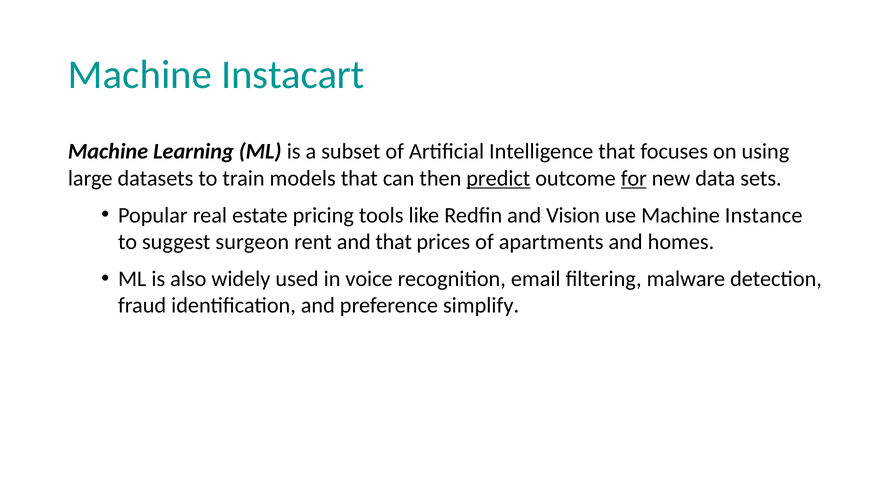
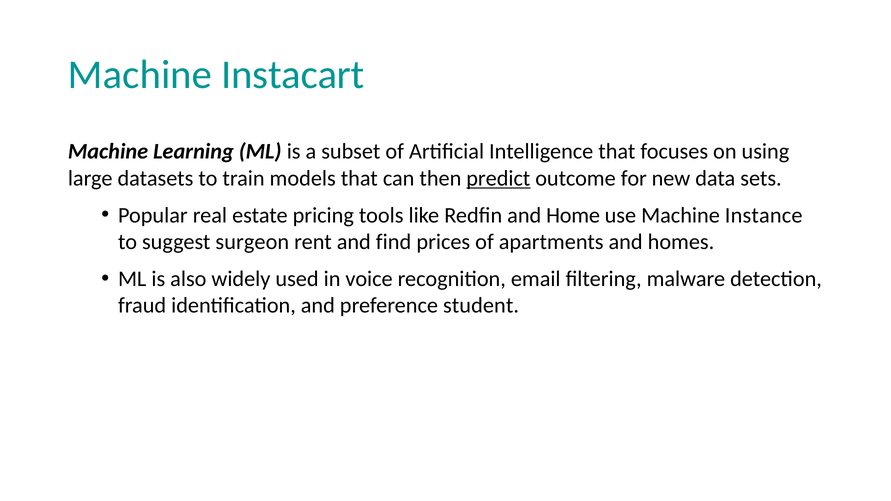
for underline: present -> none (634, 178)
Vision: Vision -> Home (573, 215)
and that: that -> find (394, 242)
simplify: simplify -> student (481, 306)
